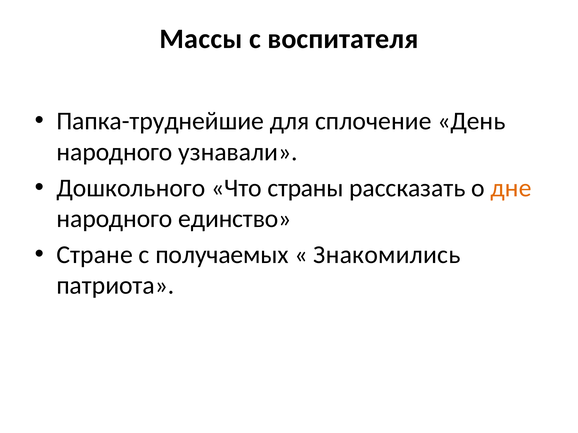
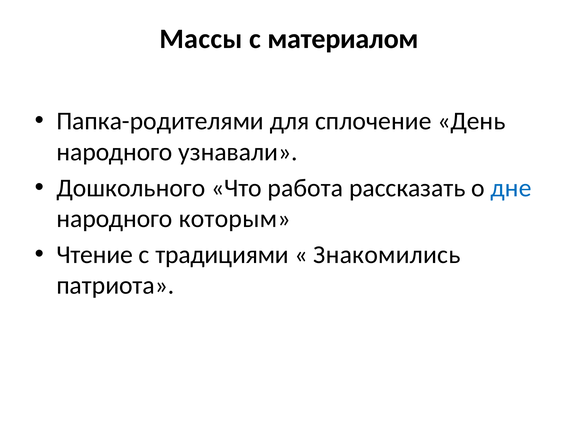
воспитателя: воспитателя -> материалом (343, 39)
Папка-труднейшие: Папка-труднейшие -> Папка-родителями (160, 121)
страны: страны -> работа (305, 188)
дне colour: orange -> blue (511, 188)
единство: единство -> которым (235, 219)
Стране: Стране -> Чтение (95, 255)
получаемых: получаемых -> традициями (222, 255)
